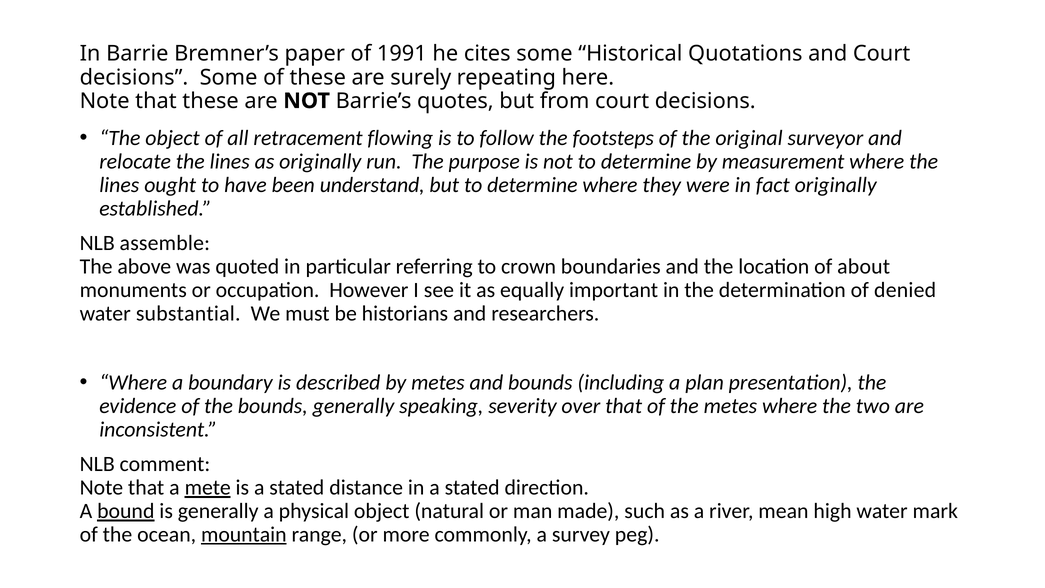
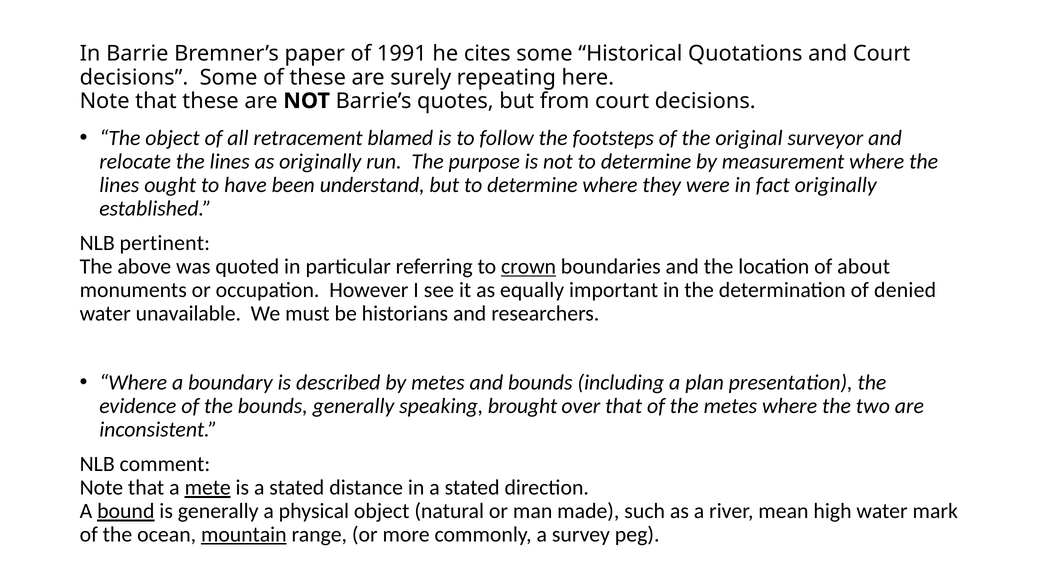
flowing: flowing -> blamed (400, 138)
assemble: assemble -> pertinent (165, 243)
crown underline: none -> present (529, 267)
substantial: substantial -> unavailable (188, 314)
severity: severity -> brought (523, 406)
